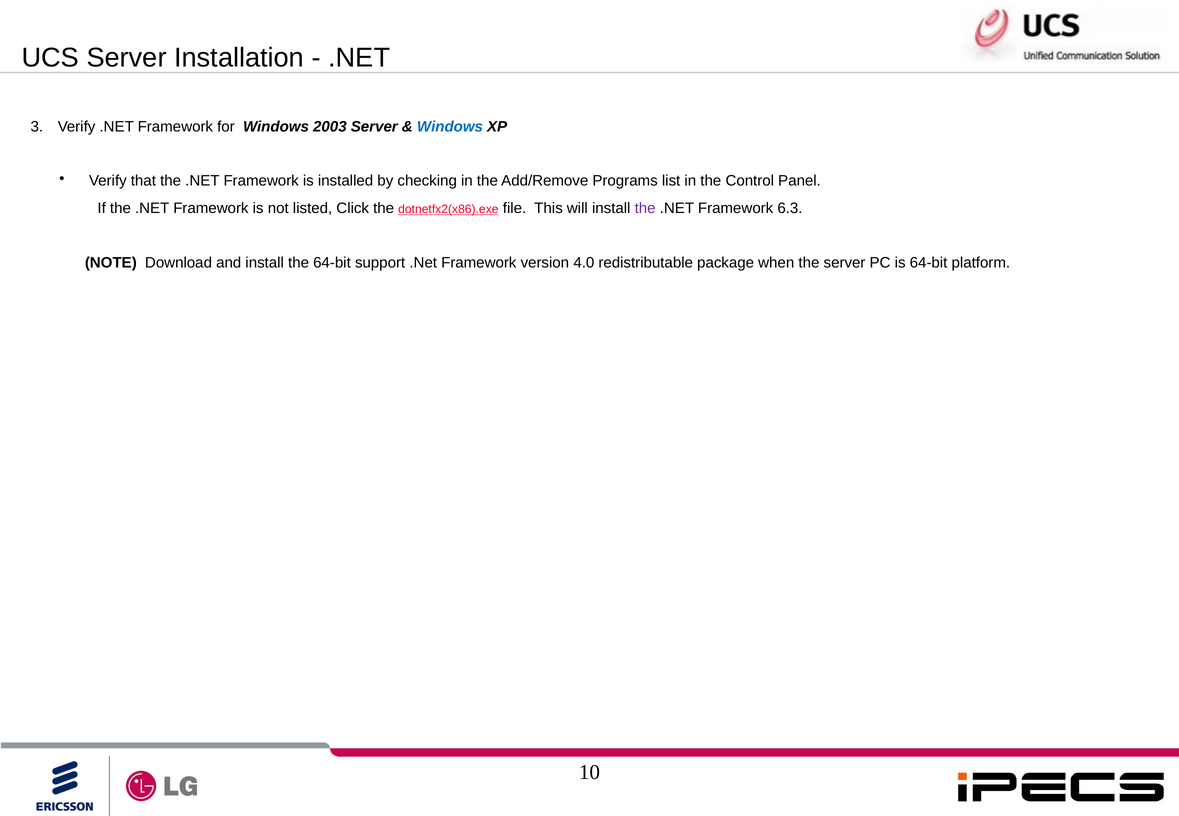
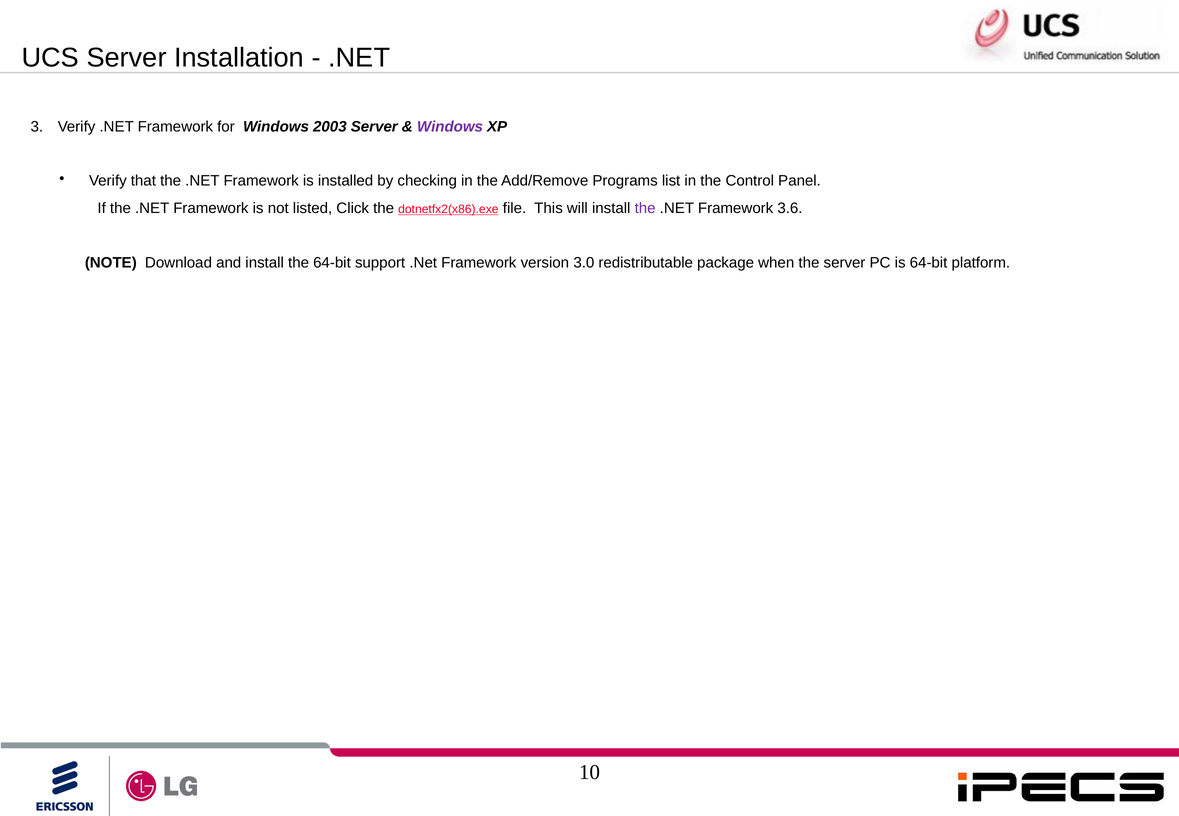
Windows colour: blue -> purple (450, 127)
6.3: 6.3 -> 3.6 (790, 208)
4.0: 4.0 -> 3.0 (584, 263)
